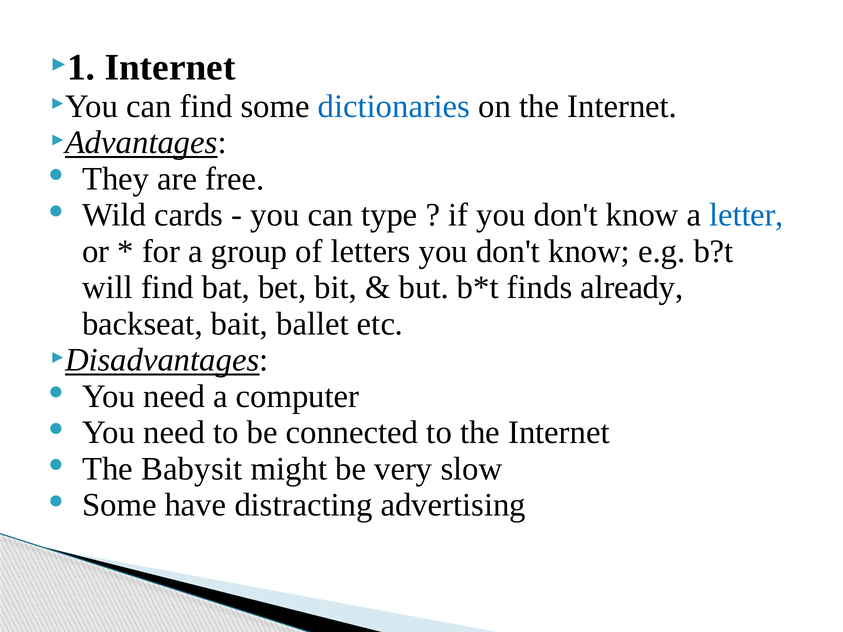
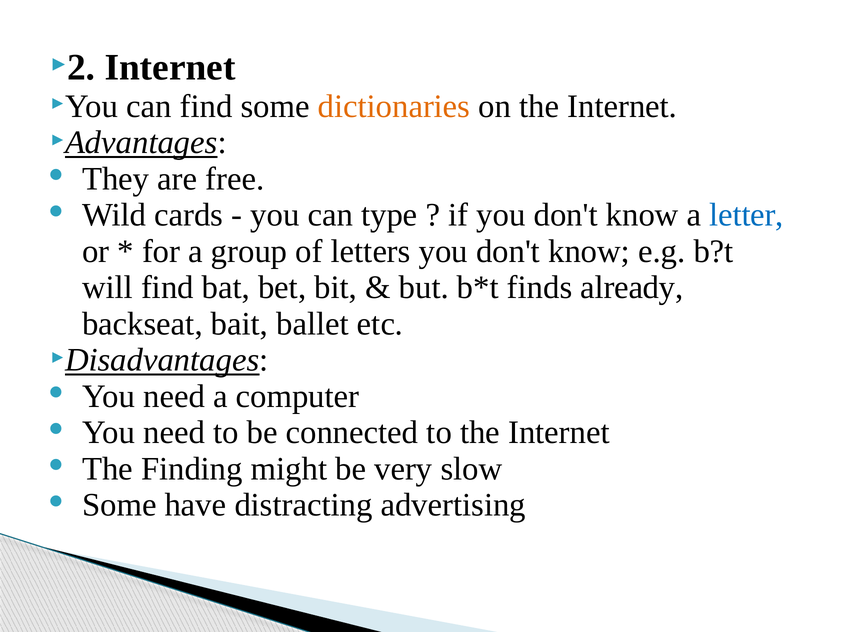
1: 1 -> 2 (81, 67)
dictionaries colour: blue -> orange (394, 106)
Babysit: Babysit -> Finding (192, 469)
